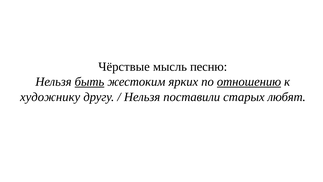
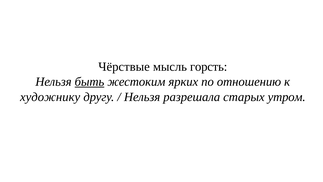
песню: песню -> горсть (209, 67)
отношению underline: present -> none (249, 82)
поставили: поставили -> разрешала (192, 97)
любят: любят -> утром (287, 97)
